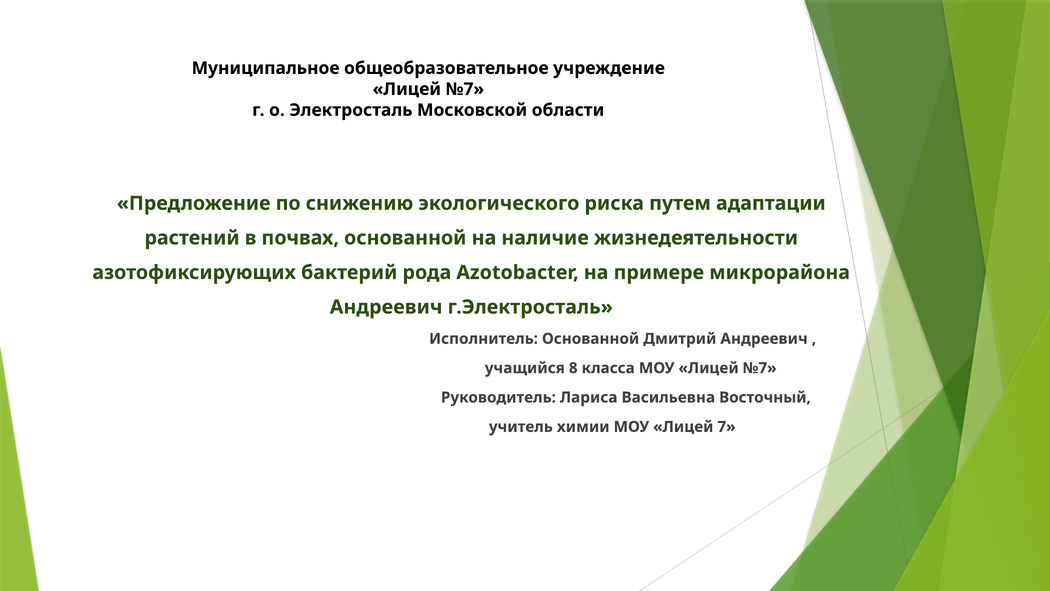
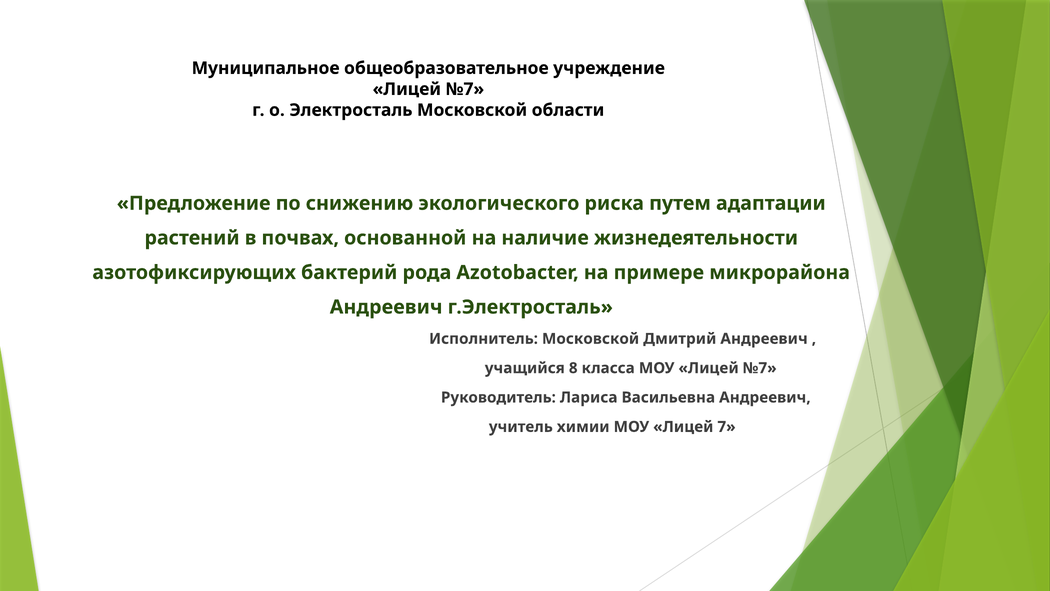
Исполнитель Основанной: Основанной -> Московской (591, 339)
Васильевна Восточный: Восточный -> Андреевич (765, 397)
